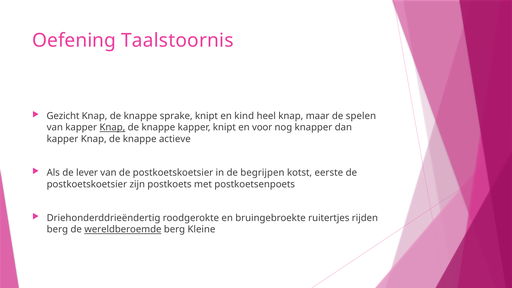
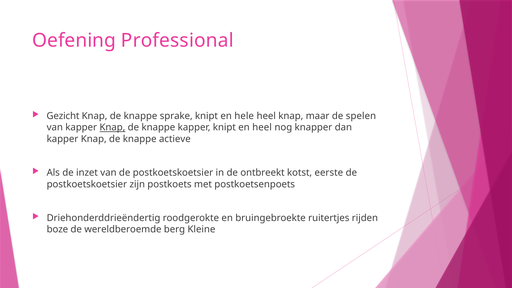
Taalstoornis: Taalstoornis -> Professional (177, 40)
kind: kind -> hele (244, 116)
en voor: voor -> heel (262, 127)
lever: lever -> inzet (87, 173)
begrijpen: begrijpen -> ontbreekt (262, 173)
berg: berg -> boze (57, 229)
wereldberoemde underline: present -> none (123, 229)
